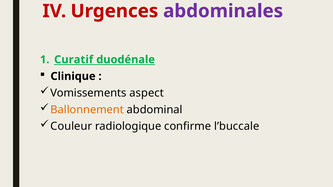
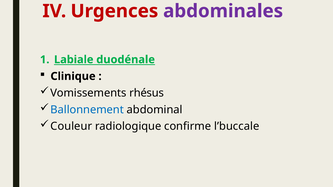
Curatif: Curatif -> Labiale (74, 60)
aspect: aspect -> rhésus (147, 93)
Ballonnement colour: orange -> blue (87, 110)
